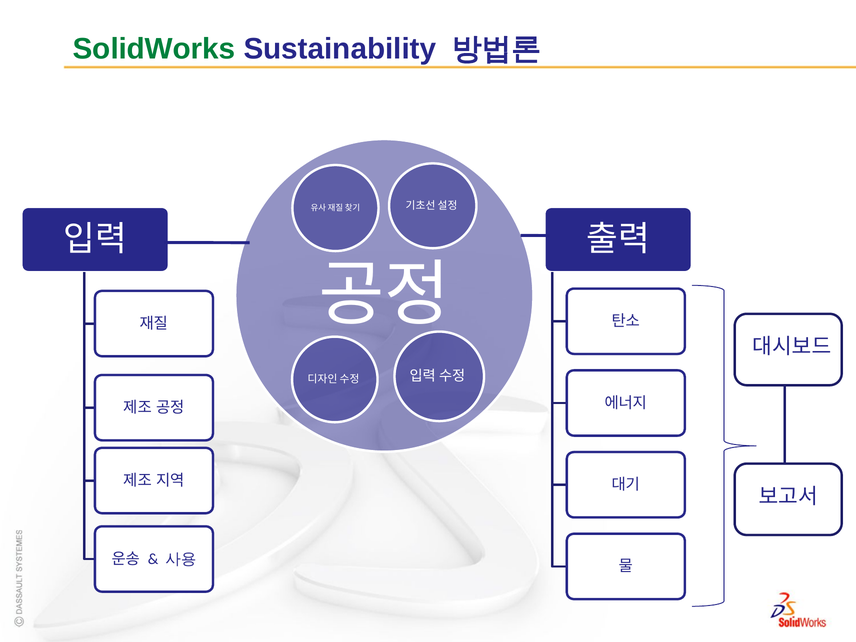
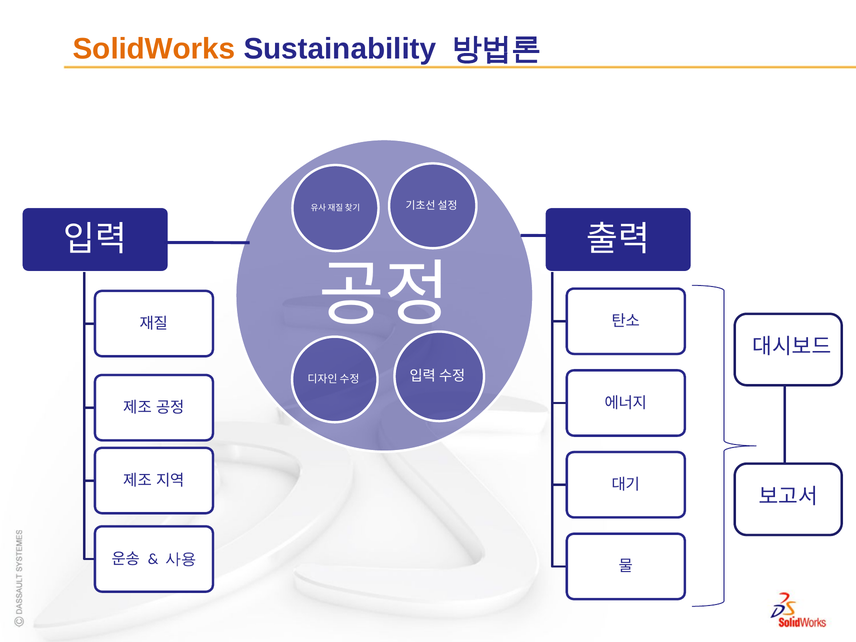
SolidWorks colour: green -> orange (154, 49)
